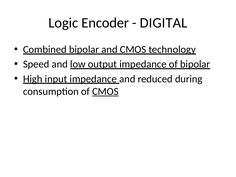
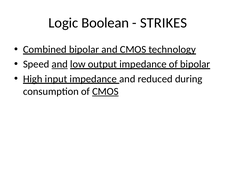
Encoder: Encoder -> Boolean (105, 23)
DIGITAL: DIGITAL -> STRIKES (164, 23)
and underline: none -> present (60, 64)
